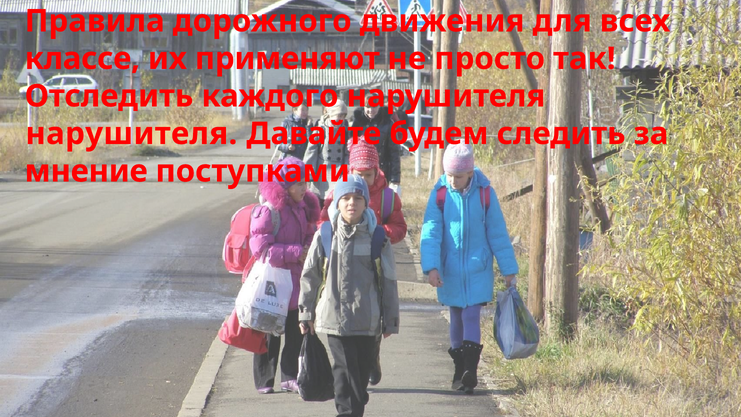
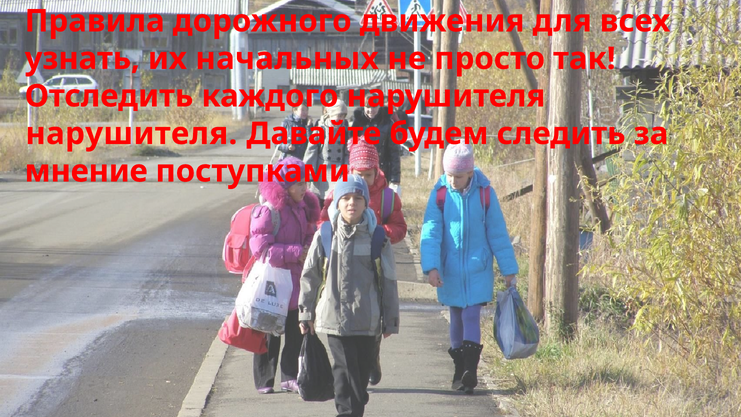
классе: классе -> узнать (82, 59)
применяют: применяют -> начальных (287, 59)
